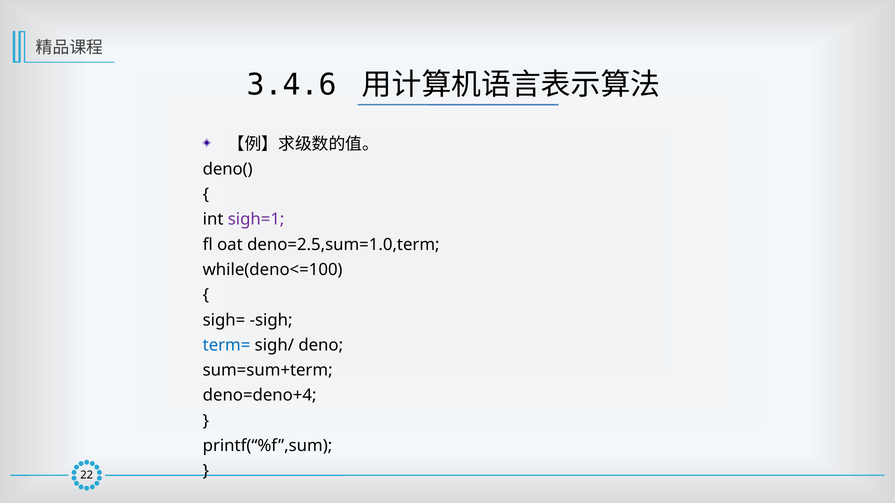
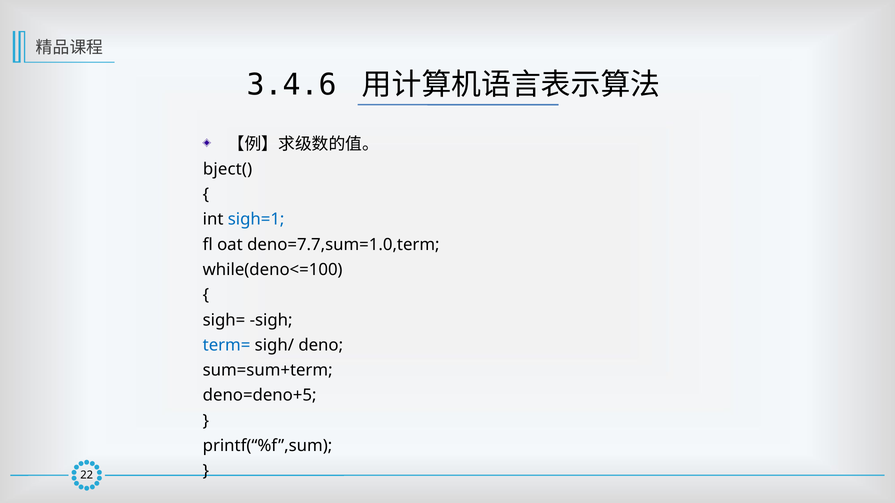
deno(: deno( -> bject( (228, 169)
sigh=1 colour: purple -> blue (256, 220)
deno=2.5,sum=1.0,term: deno=2.5,sum=1.0,term -> deno=7.7,sum=1.0,term (343, 245)
deno=deno+4: deno=deno+4 -> deno=deno+5 (260, 396)
